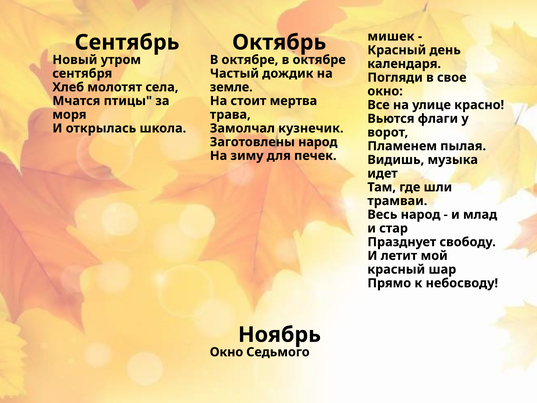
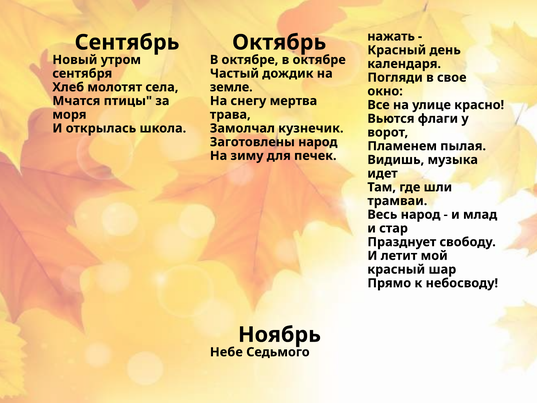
мишек: мишек -> нажать (391, 36)
стоит: стоит -> снегу (248, 101)
Окно: Окно -> Небе (226, 352)
